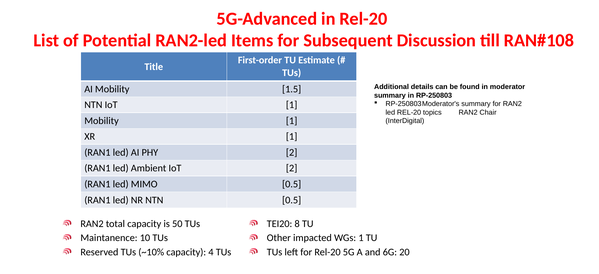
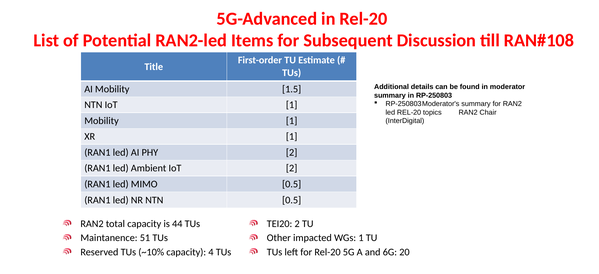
50: 50 -> 44 (177, 224)
TEI20 8: 8 -> 2 (297, 224)
10: 10 -> 51 (145, 238)
